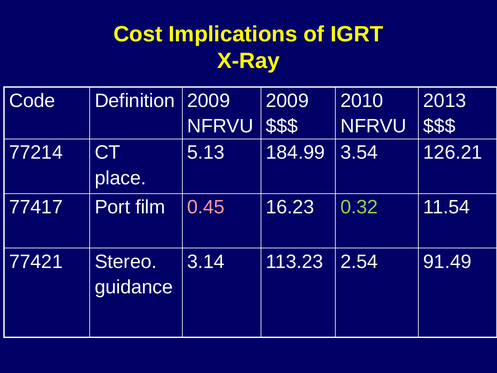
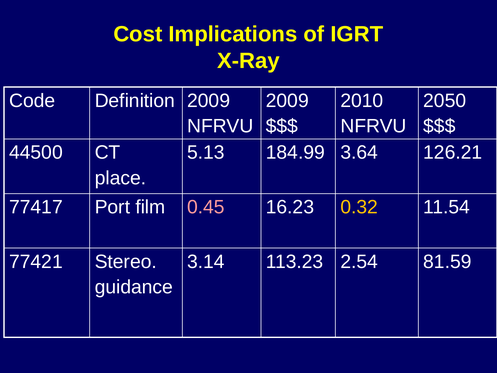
2013: 2013 -> 2050 (445, 101)
77214: 77214 -> 44500 (36, 153)
3.54: 3.54 -> 3.64 (359, 153)
0.32 colour: light green -> yellow (359, 207)
91.49: 91.49 -> 81.59 (447, 262)
